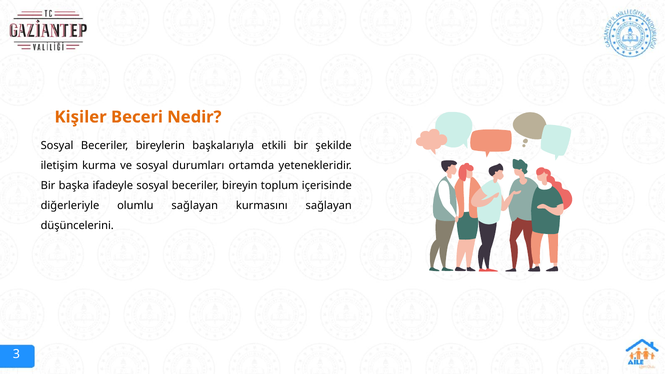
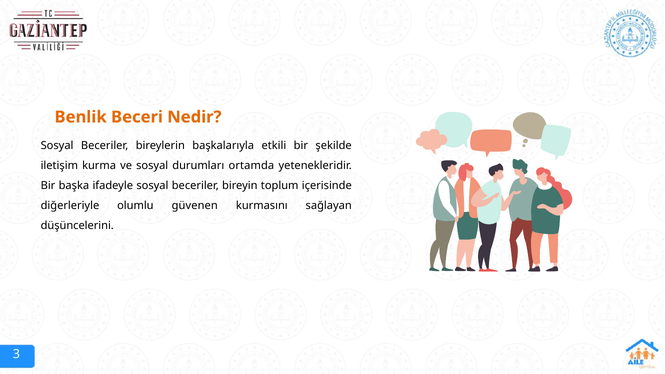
Kişiler: Kişiler -> Benlik (81, 117)
olumlu sağlayan: sağlayan -> güvenen (195, 206)
